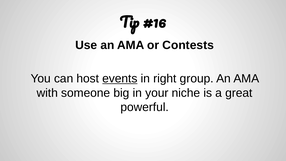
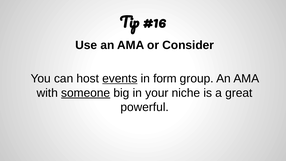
Contests: Contests -> Consider (188, 45)
right: right -> form (165, 79)
someone underline: none -> present (86, 93)
